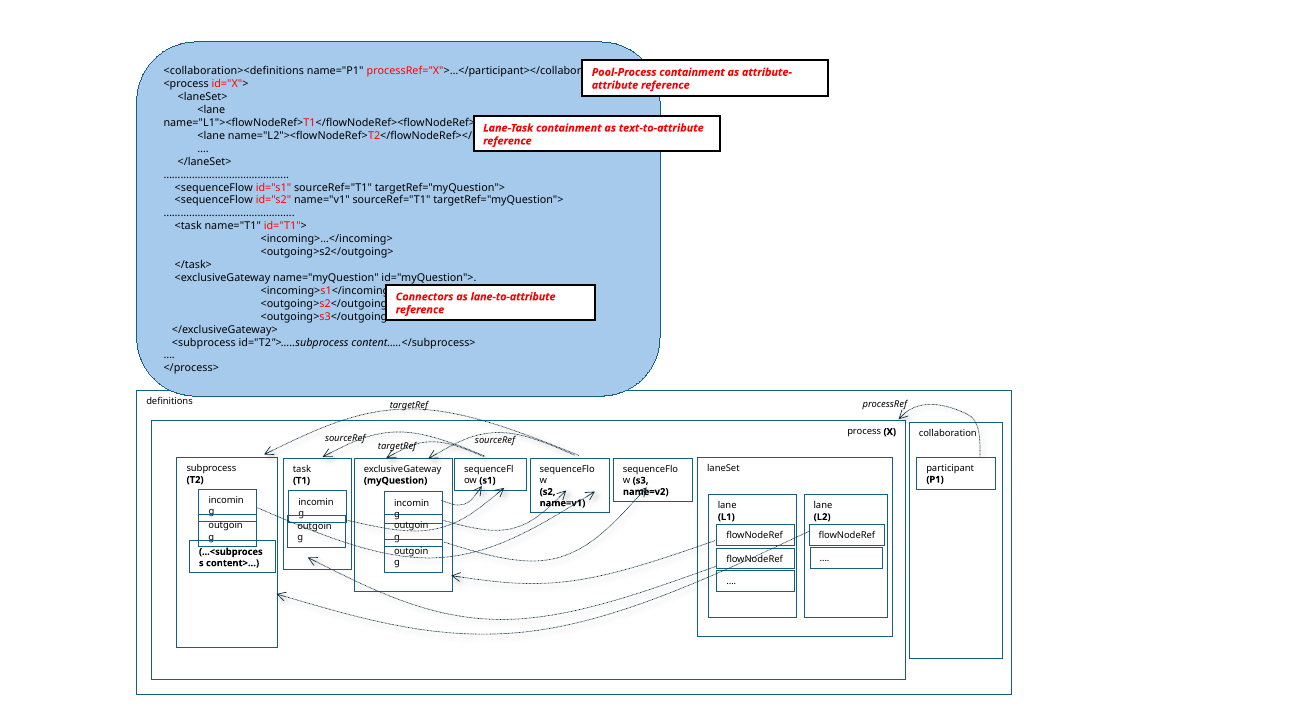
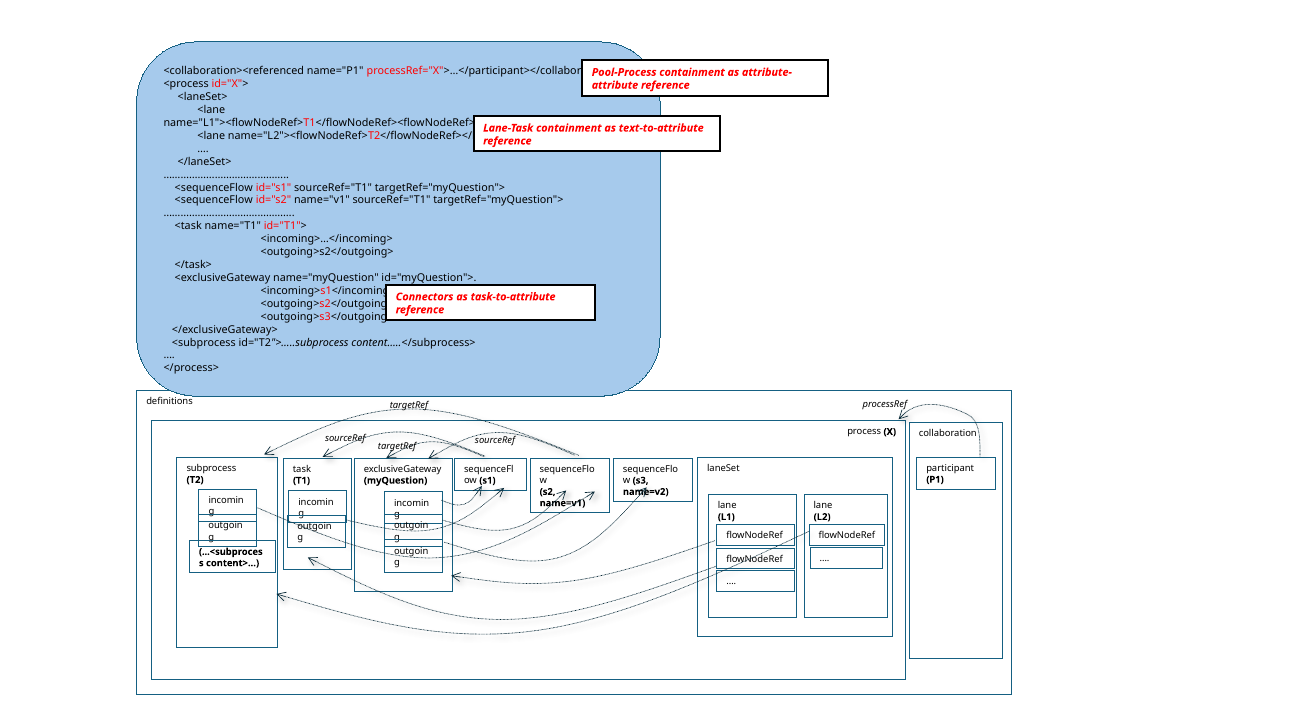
<collaboration><definitions: <collaboration><definitions -> <collaboration><referenced (234, 71)
lane-to-attribute: lane-to-attribute -> task-to-attribute (513, 297)
